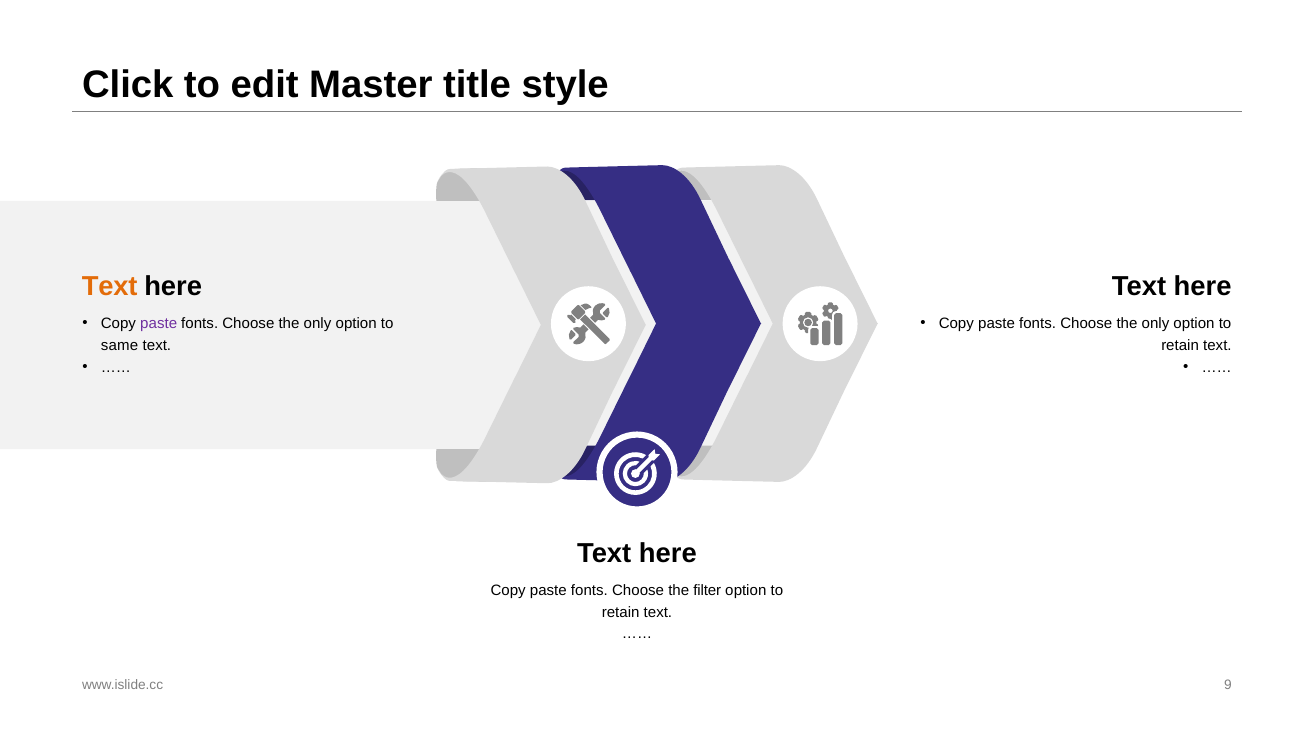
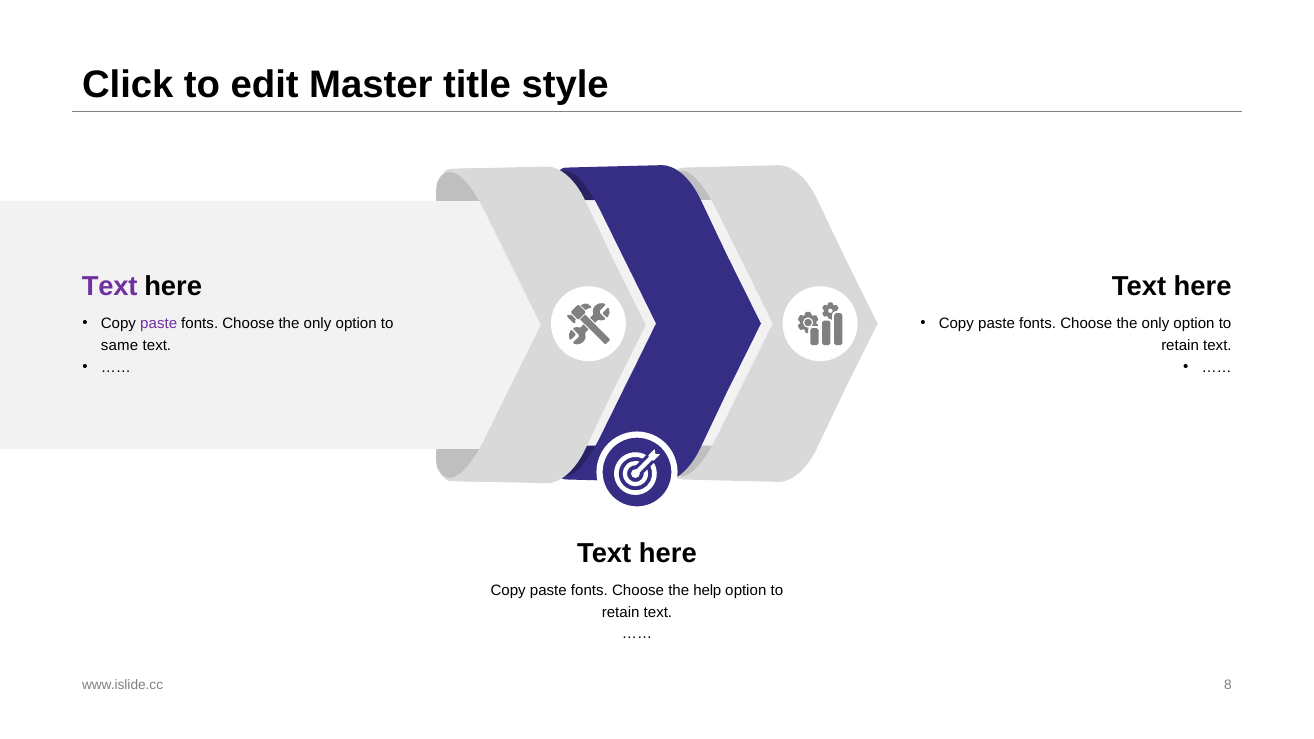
Text colour: orange -> purple (110, 287)
filter: filter -> help (707, 591)
9: 9 -> 8 (1228, 685)
